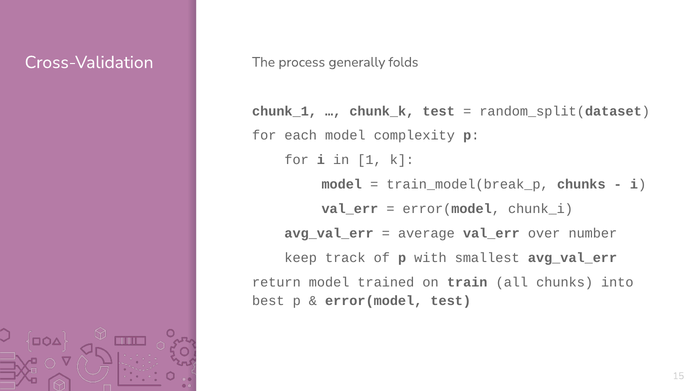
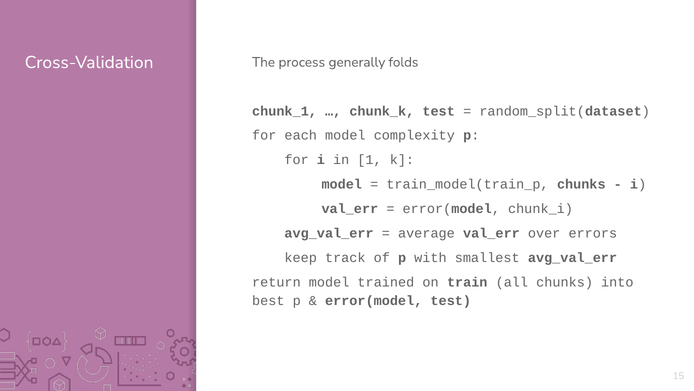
train_model(break_p: train_model(break_p -> train_model(train_p (467, 184)
number: number -> errors (593, 233)
